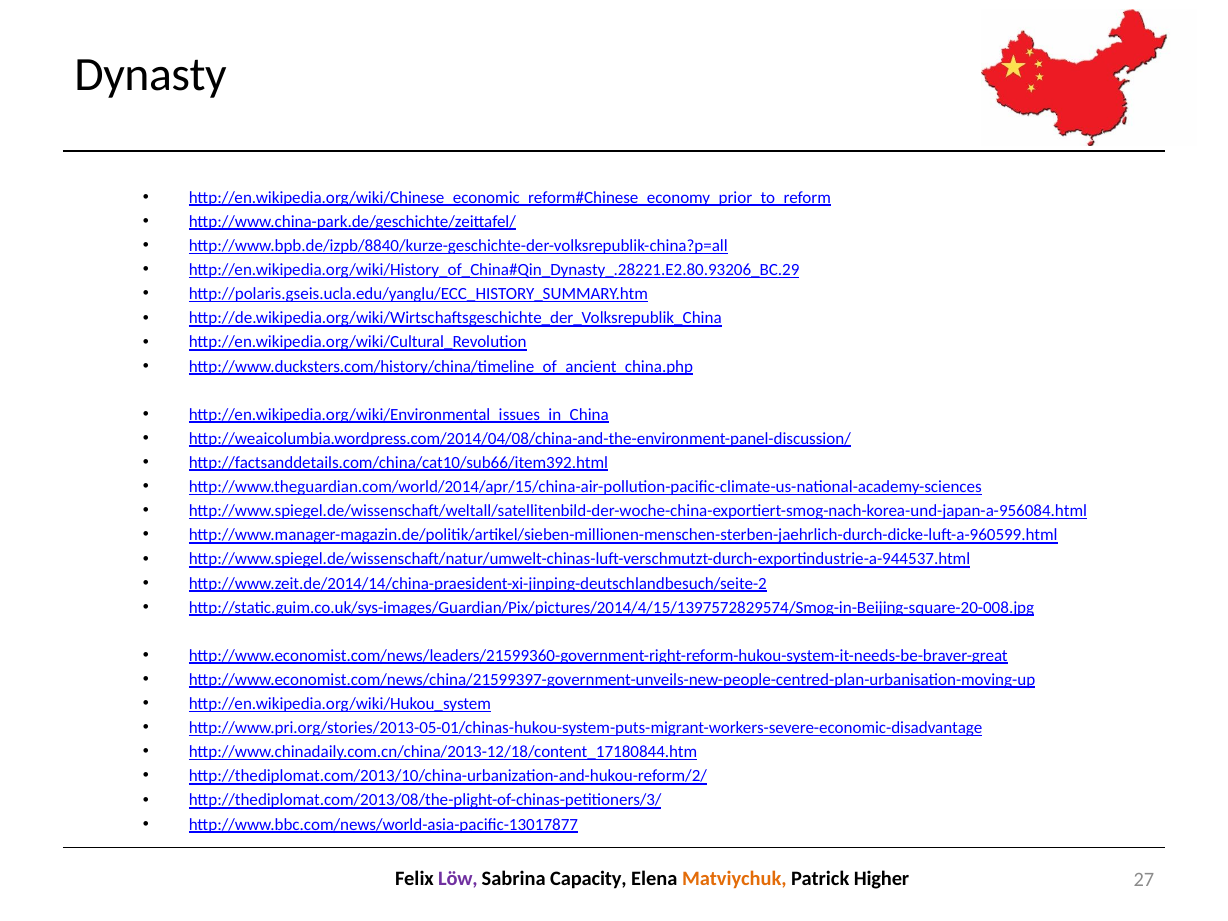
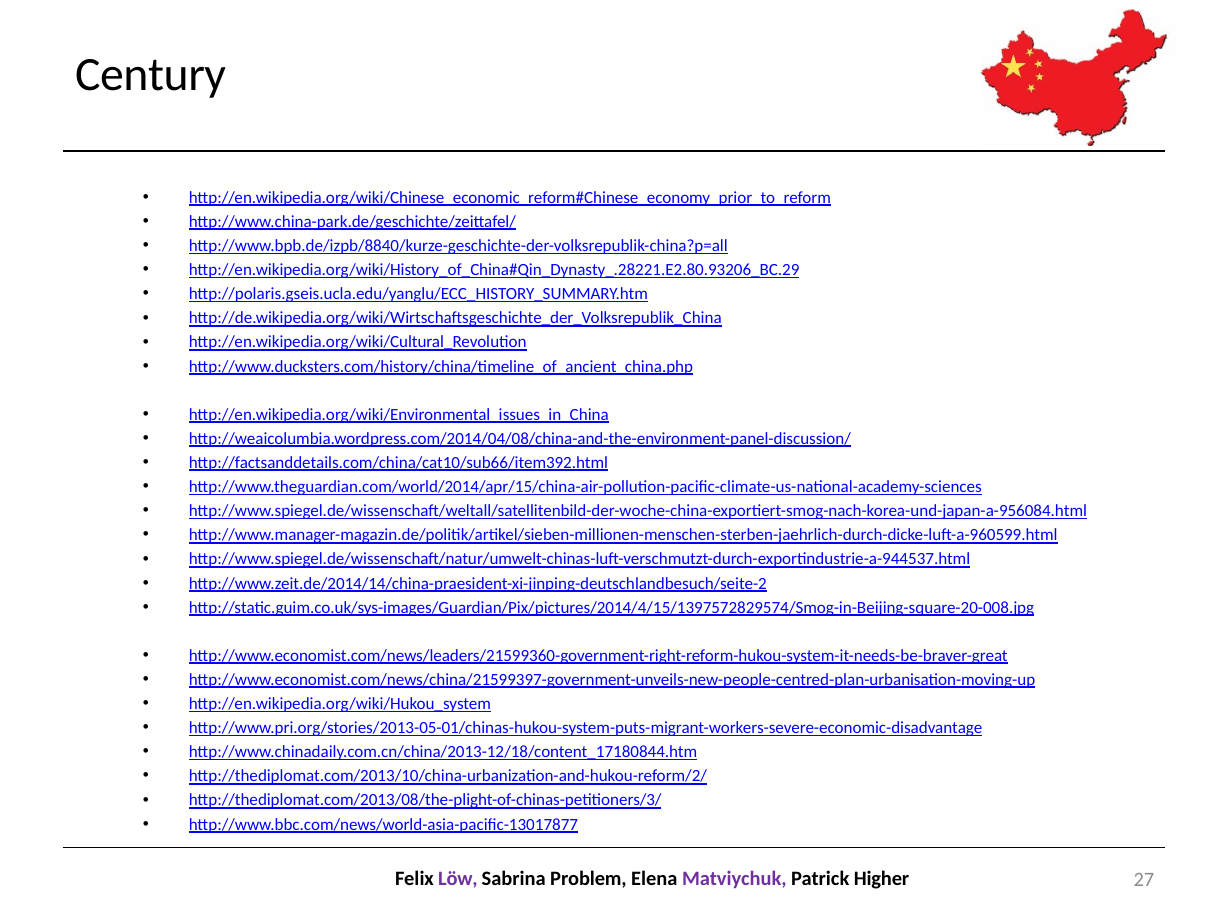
Dynasty: Dynasty -> Century (151, 75)
Capacity: Capacity -> Problem (588, 879)
Matviychuk colour: orange -> purple (734, 879)
